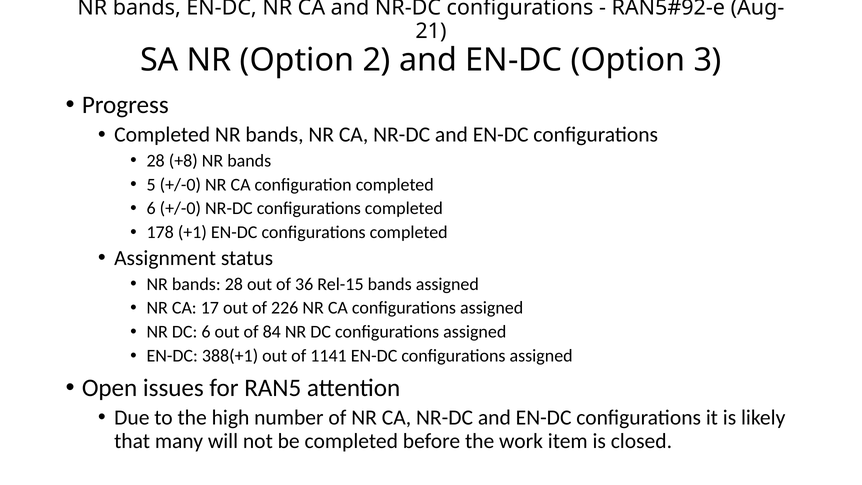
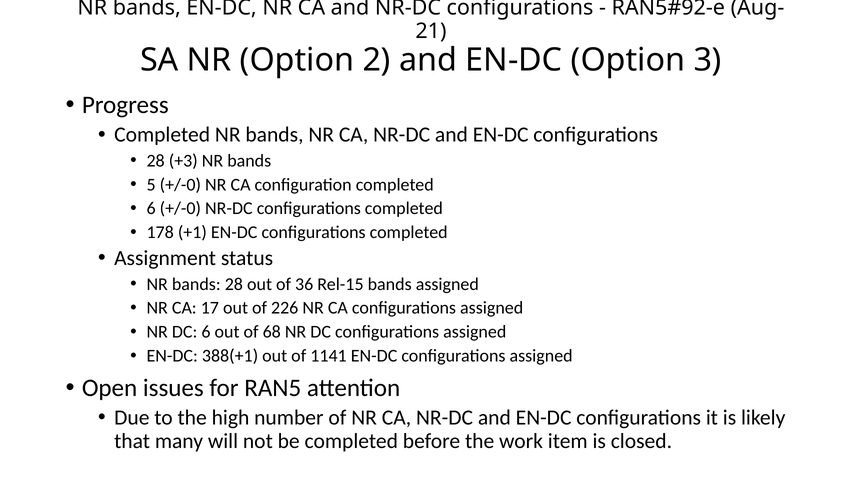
+8: +8 -> +3 (183, 161)
84: 84 -> 68 (272, 332)
